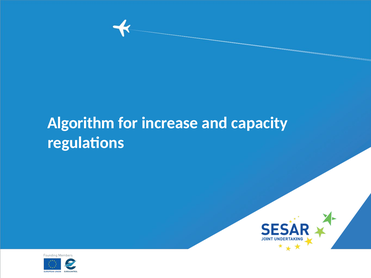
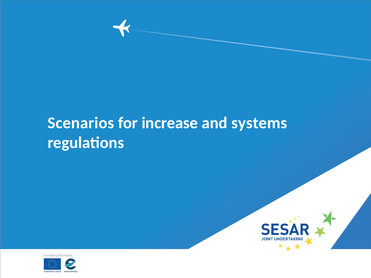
Algorithm: Algorithm -> Scenarios (81, 123)
capacity: capacity -> systems (259, 123)
